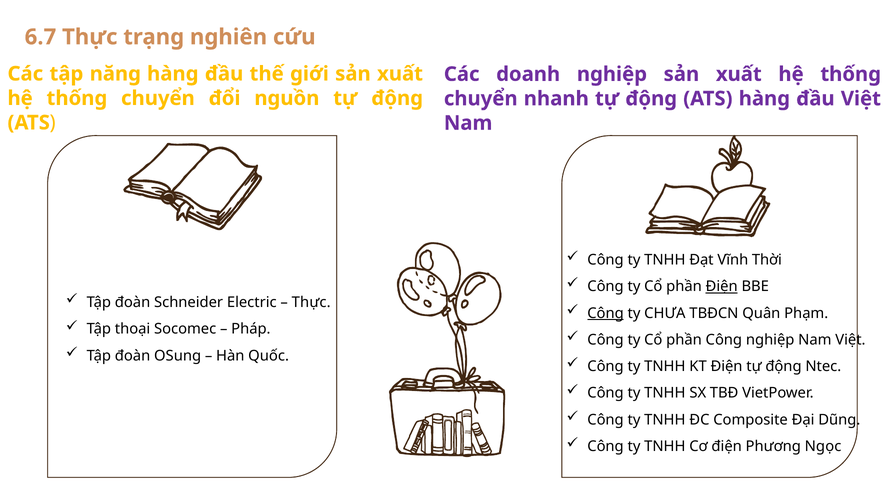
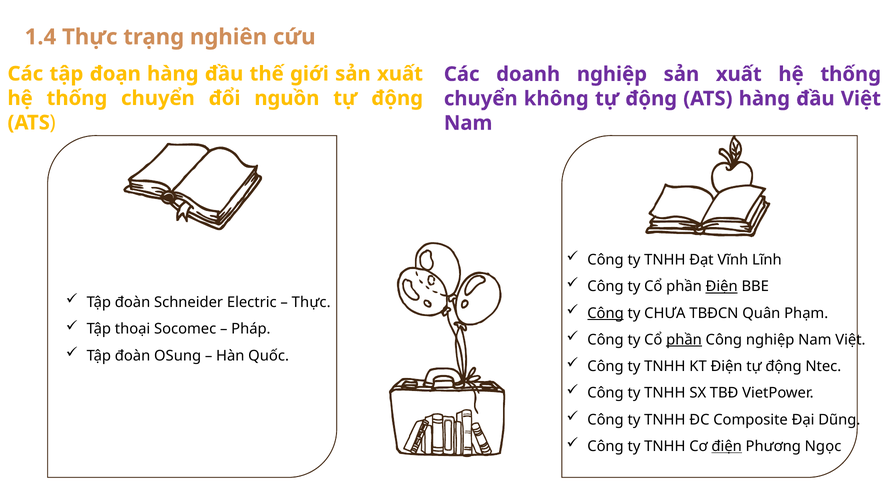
6.7: 6.7 -> 1.4 (40, 37)
năng: năng -> đoạn (115, 74)
nhanh: nhanh -> không (556, 99)
Thời: Thời -> Lĩnh (767, 260)
phần underline: none -> present (684, 339)
điện underline: none -> present (727, 446)
